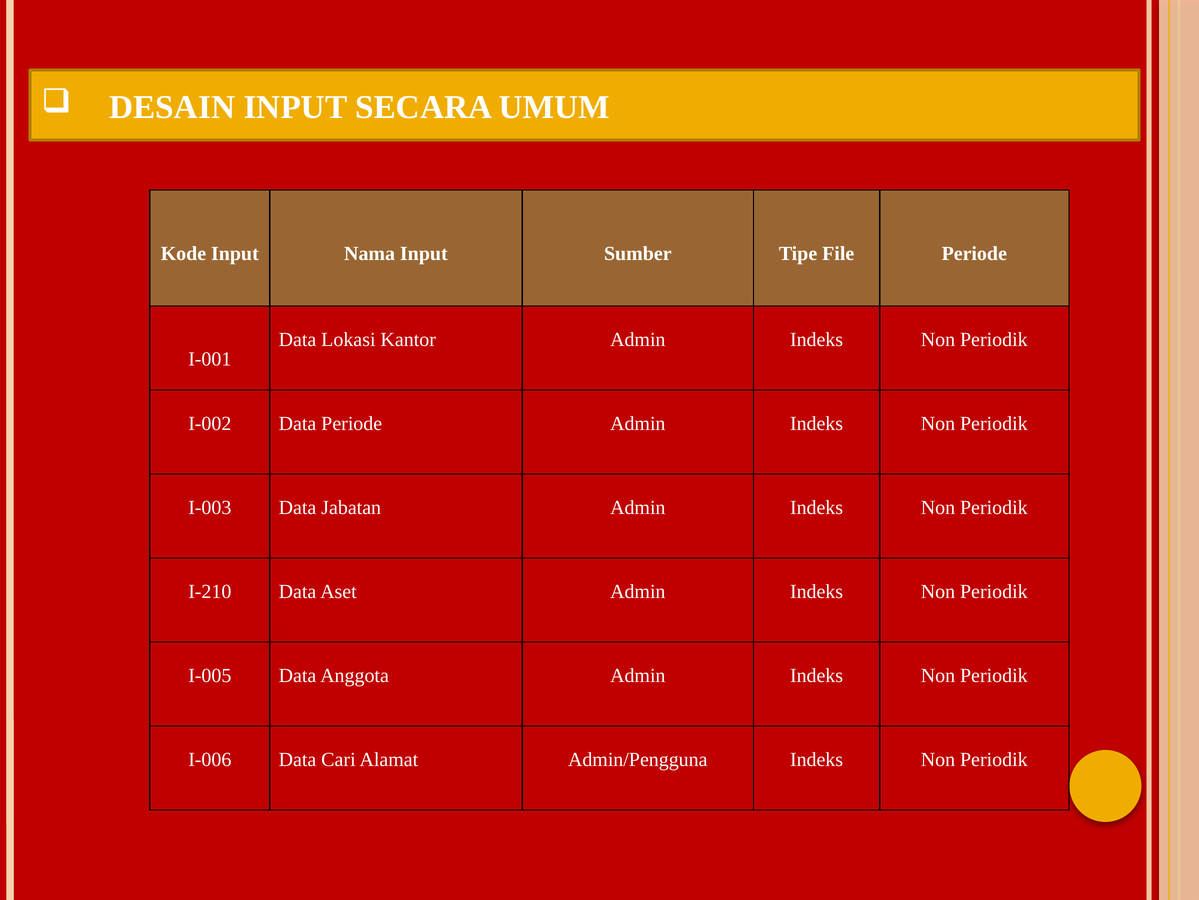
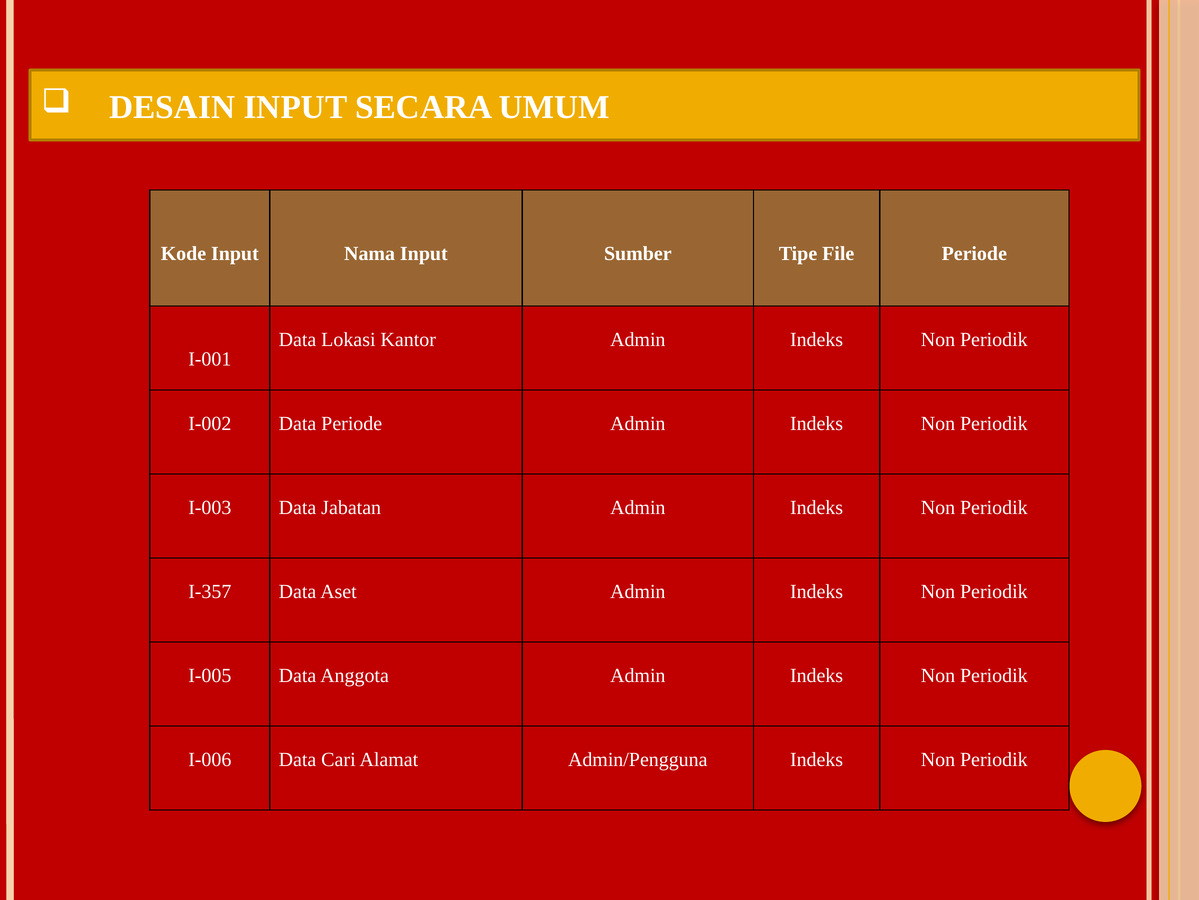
I-210: I-210 -> I-357 (210, 591)
